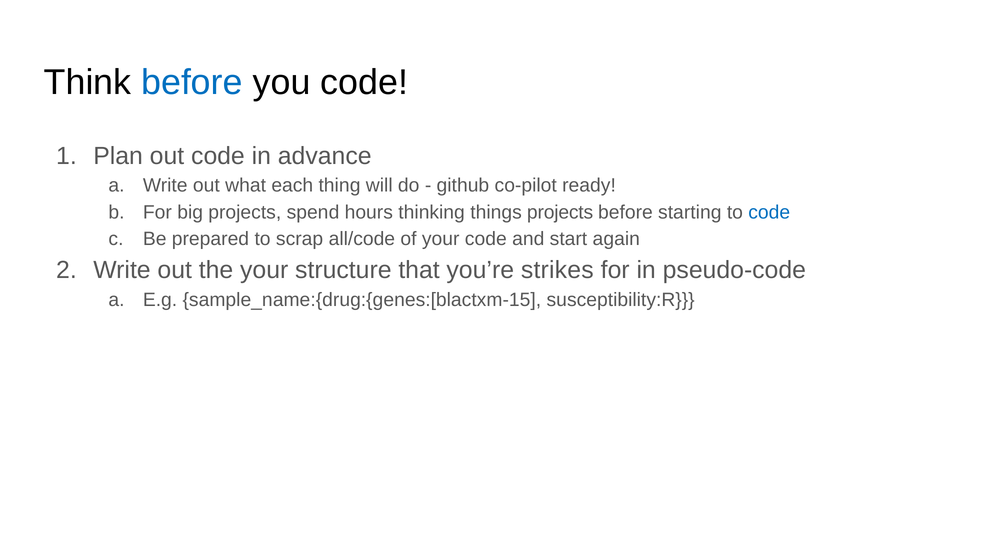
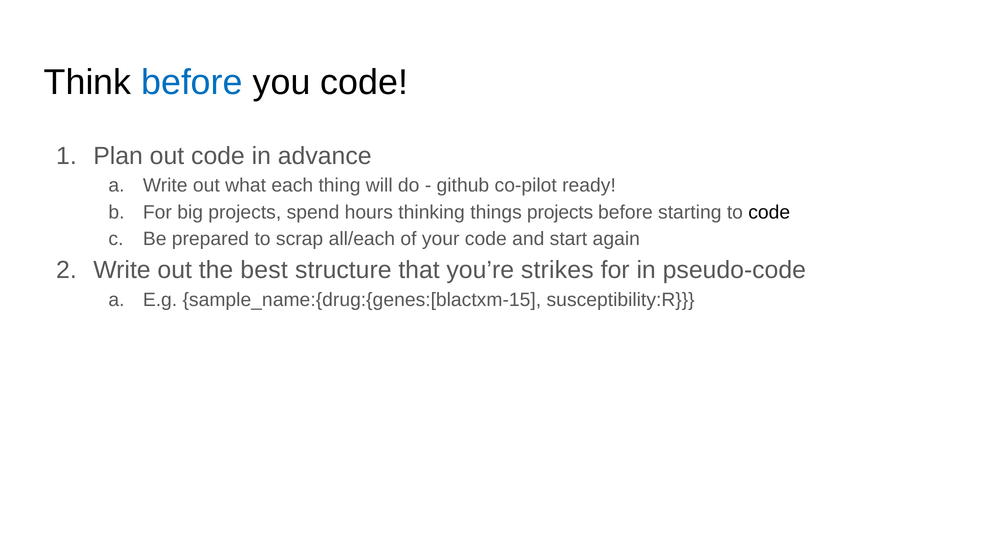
code colour: blue -> black (769, 212)
all/code: all/code -> all/each (362, 239)
the your: your -> best (264, 270)
